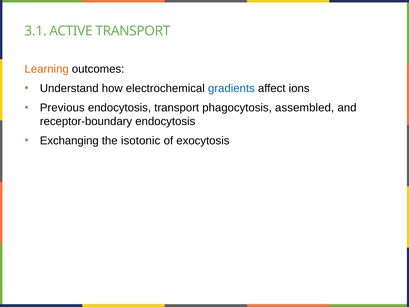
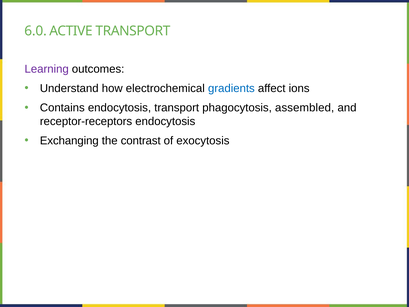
3.1: 3.1 -> 6.0 (36, 31)
Learning colour: orange -> purple (47, 69)
Previous: Previous -> Contains (62, 108)
receptor-boundary: receptor-boundary -> receptor-receptors (86, 121)
isotonic: isotonic -> contrast (141, 141)
